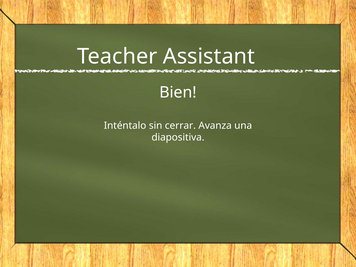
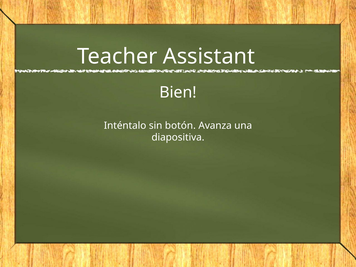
cerrar: cerrar -> botón (180, 126)
